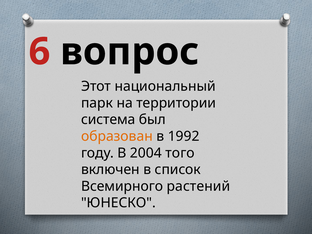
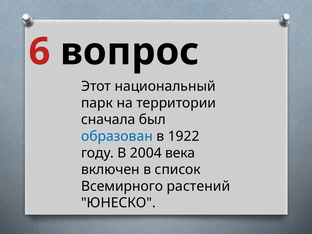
система: система -> сначала (108, 120)
образован colour: orange -> blue (117, 136)
1992: 1992 -> 1922 (184, 136)
того: того -> века (180, 153)
